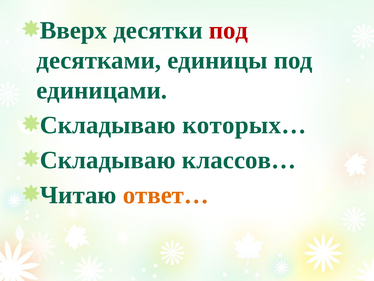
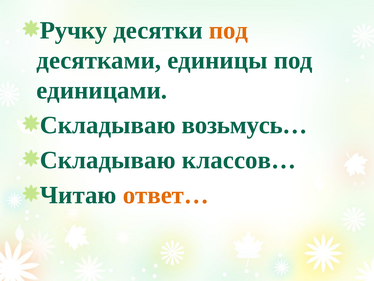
Вверх: Вверх -> Ручку (74, 30)
под colour: red -> orange (228, 30)
которых…: которых… -> возьмусь… (245, 125)
